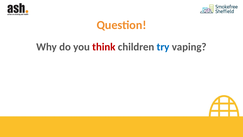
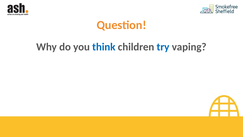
think colour: red -> blue (104, 47)
